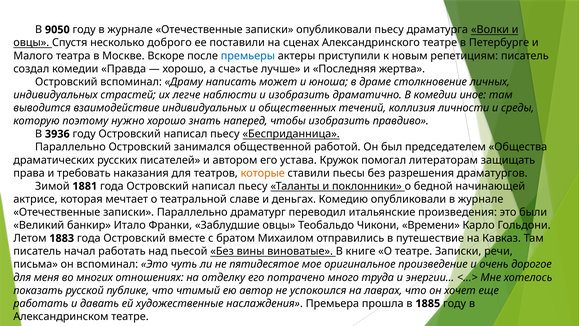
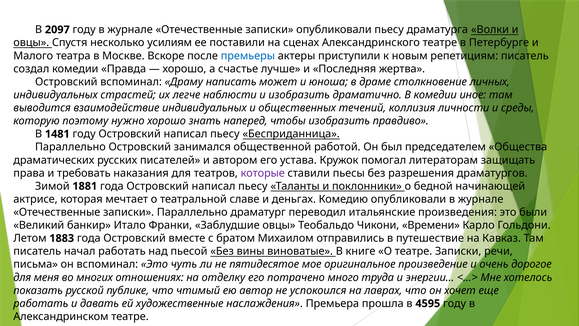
9050: 9050 -> 2097 (57, 30)
доброго: доброго -> усилиям (170, 43)
3936: 3936 -> 1481 (57, 134)
которые colour: orange -> purple (263, 173)
1885: 1885 -> 4595 (428, 303)
